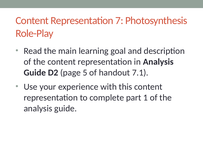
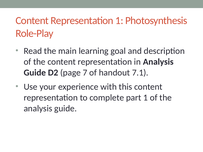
Representation 7: 7 -> 1 (119, 21)
5: 5 -> 7 (85, 73)
